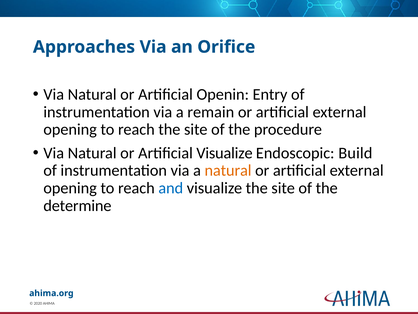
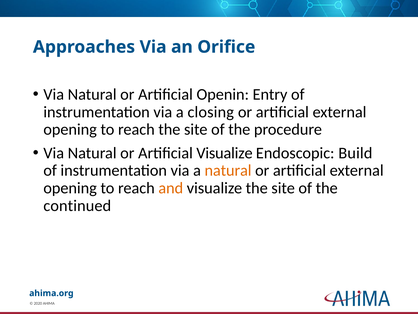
remain: remain -> closing (211, 112)
and colour: blue -> orange (171, 188)
determine: determine -> continued (77, 205)
